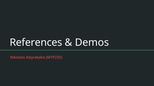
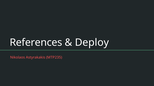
Demos: Demos -> Deploy (92, 43)
